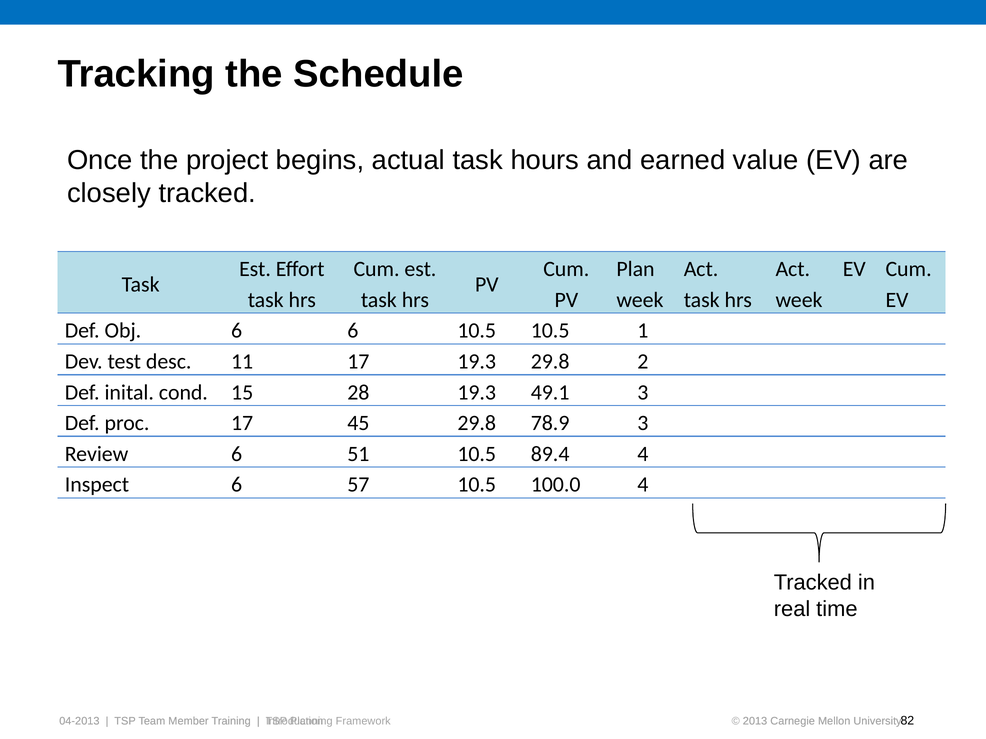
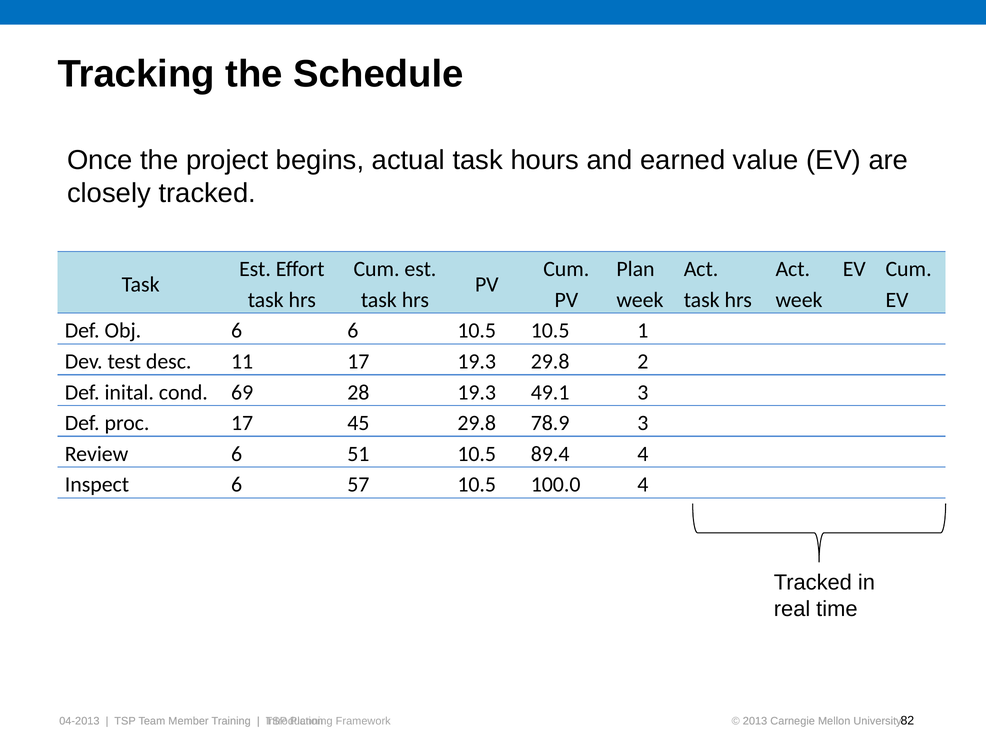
15: 15 -> 69 (242, 393)
